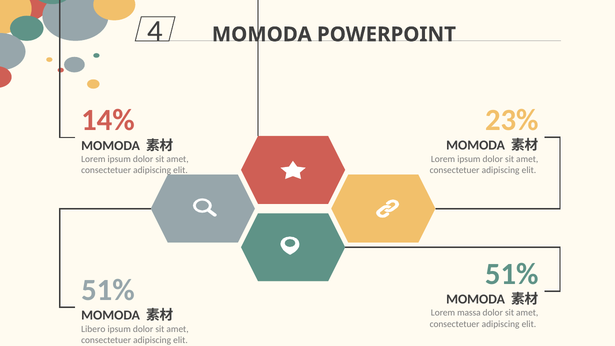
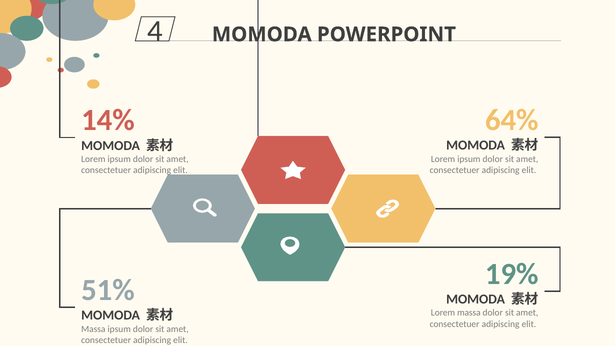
23%: 23% -> 64% (512, 120)
51%: 51% -> 19% (512, 274)
Libero: Libero -> Massa (93, 329)
